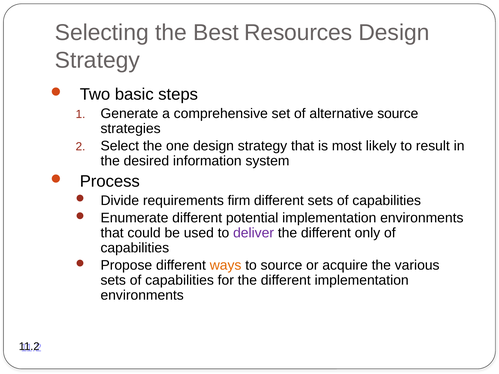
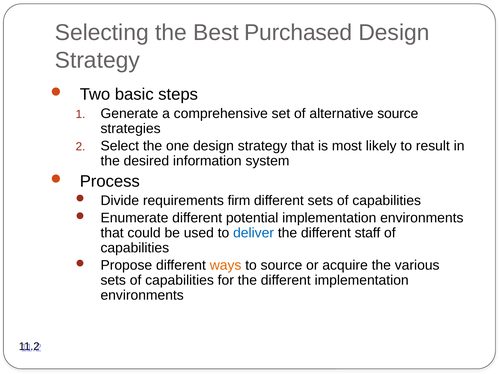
Resources: Resources -> Purchased (298, 33)
deliver colour: purple -> blue (254, 233)
only: only -> staff (368, 233)
